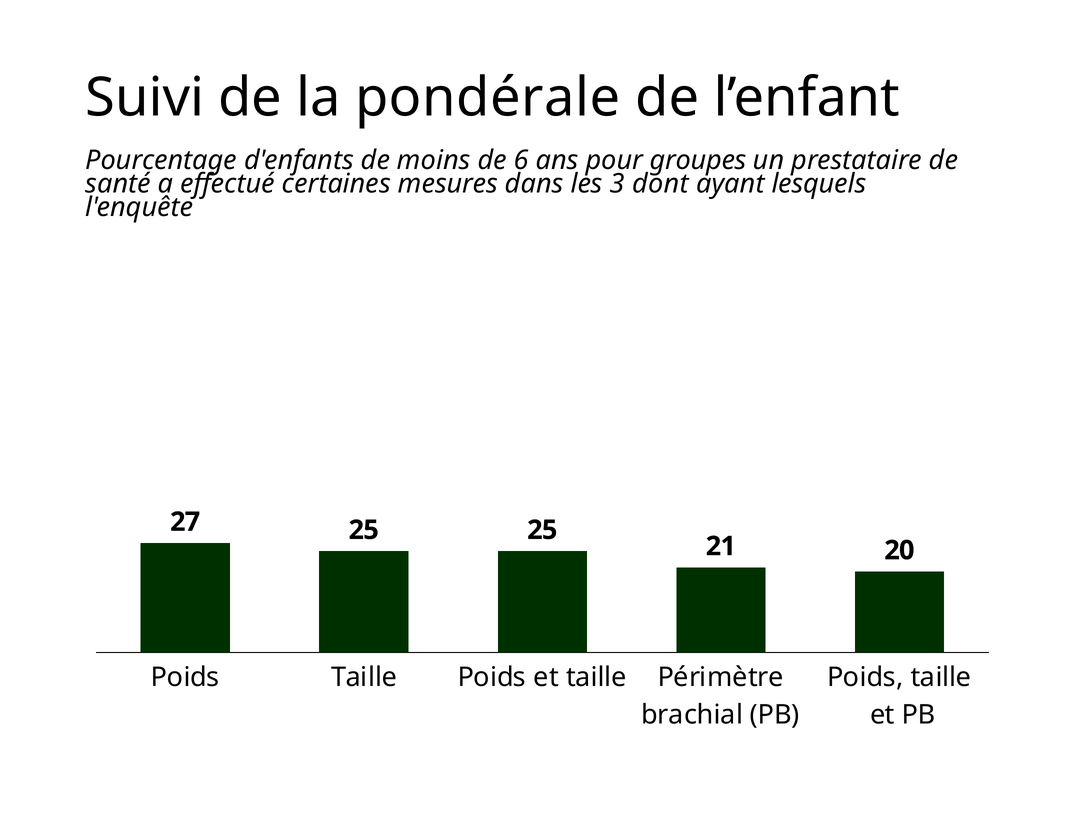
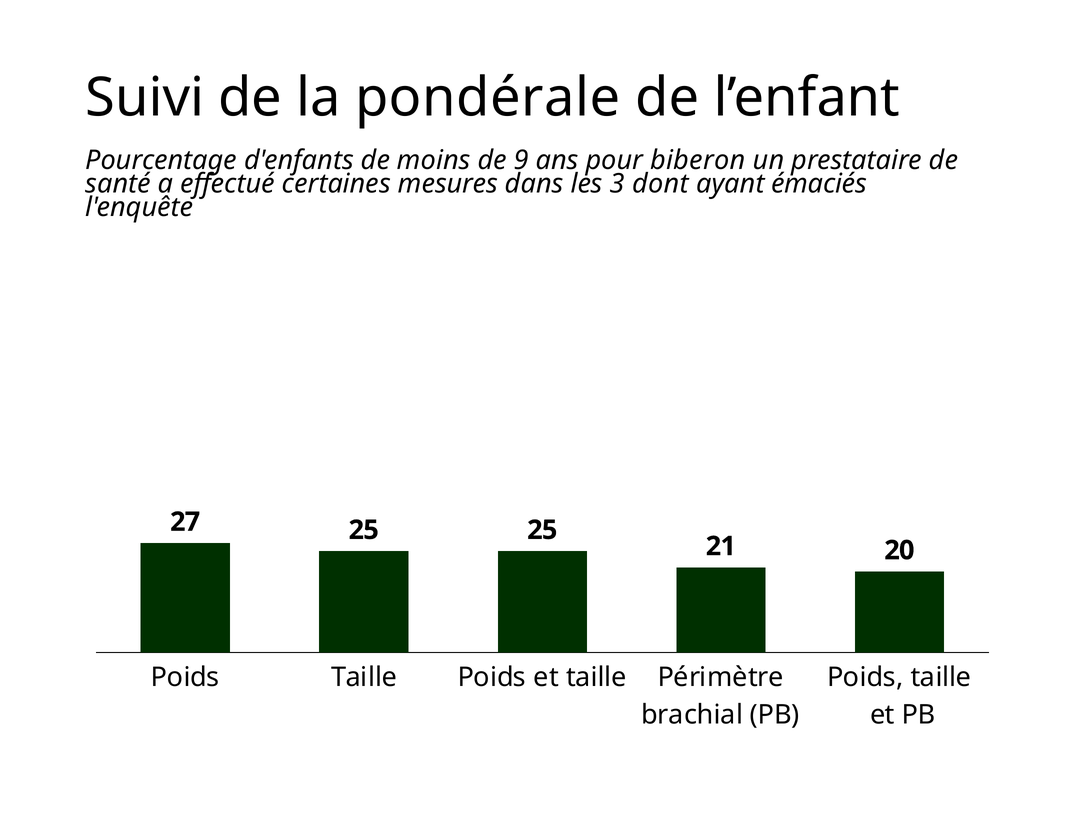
6: 6 -> 9 (521, 160)
groupes: groupes -> biberon (698, 160)
lesquels: lesquels -> émaciés (819, 184)
